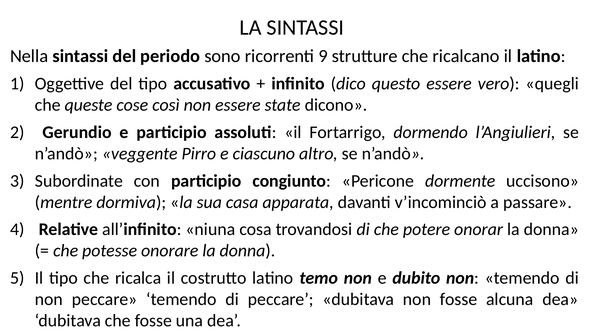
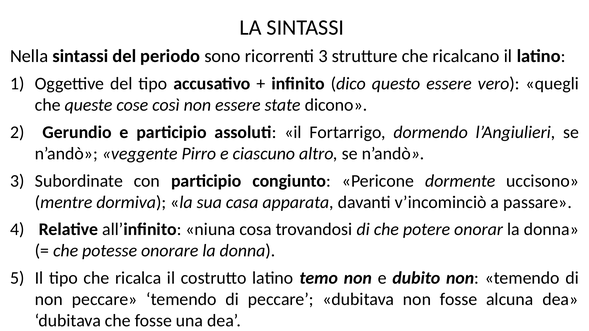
ricorrenti 9: 9 -> 3 (323, 56)
